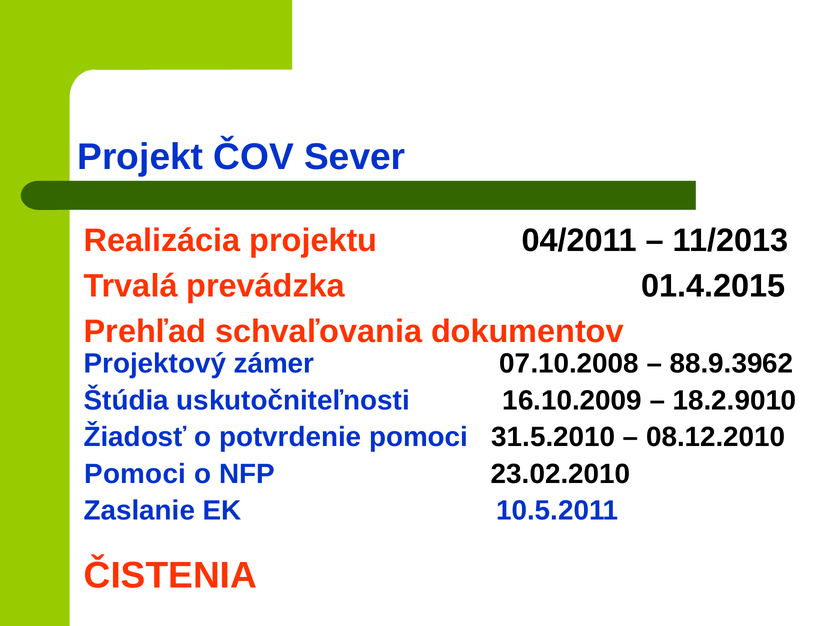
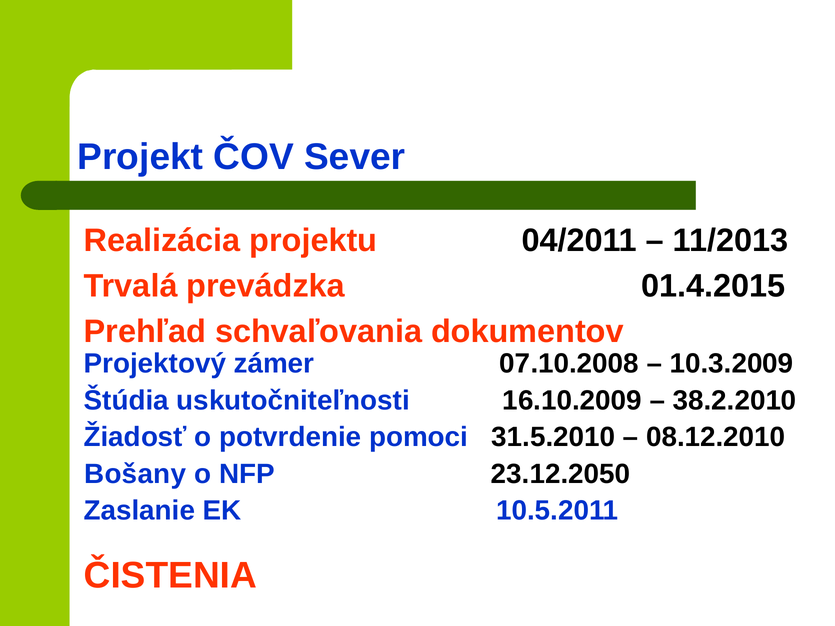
88.9.3962: 88.9.3962 -> 10.3.2009 (732, 364)
18.2.9010: 18.2.9010 -> 38.2.2010 (735, 401)
Pomoci: Pomoci -> Bošany (135, 474)
23.02.2010: 23.02.2010 -> 23.12.2050 (561, 474)
